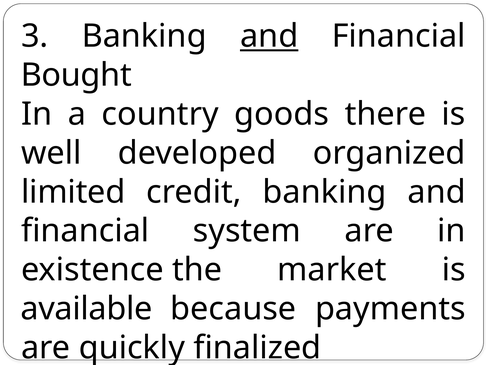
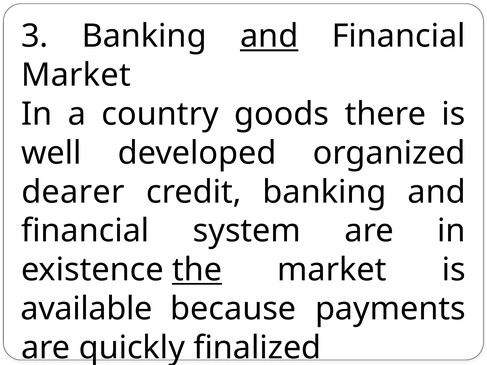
Bought: Bought -> Market (76, 75)
limited: limited -> dearer (73, 192)
the underline: none -> present (197, 270)
